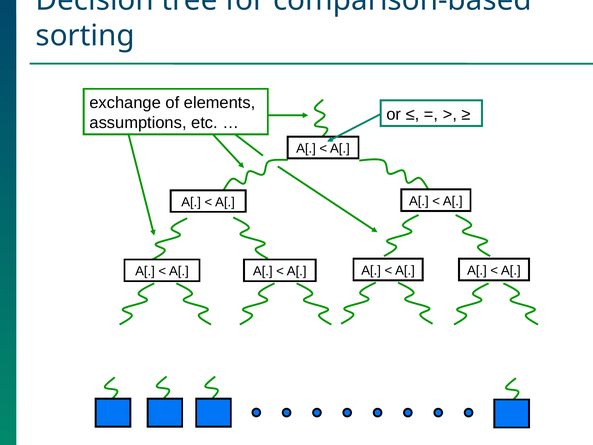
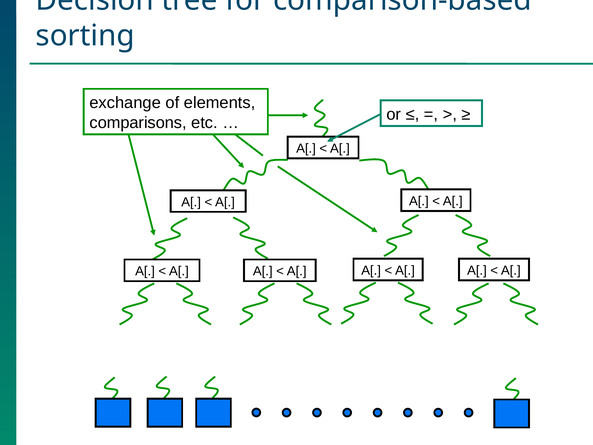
assumptions: assumptions -> comparisons (138, 123)
